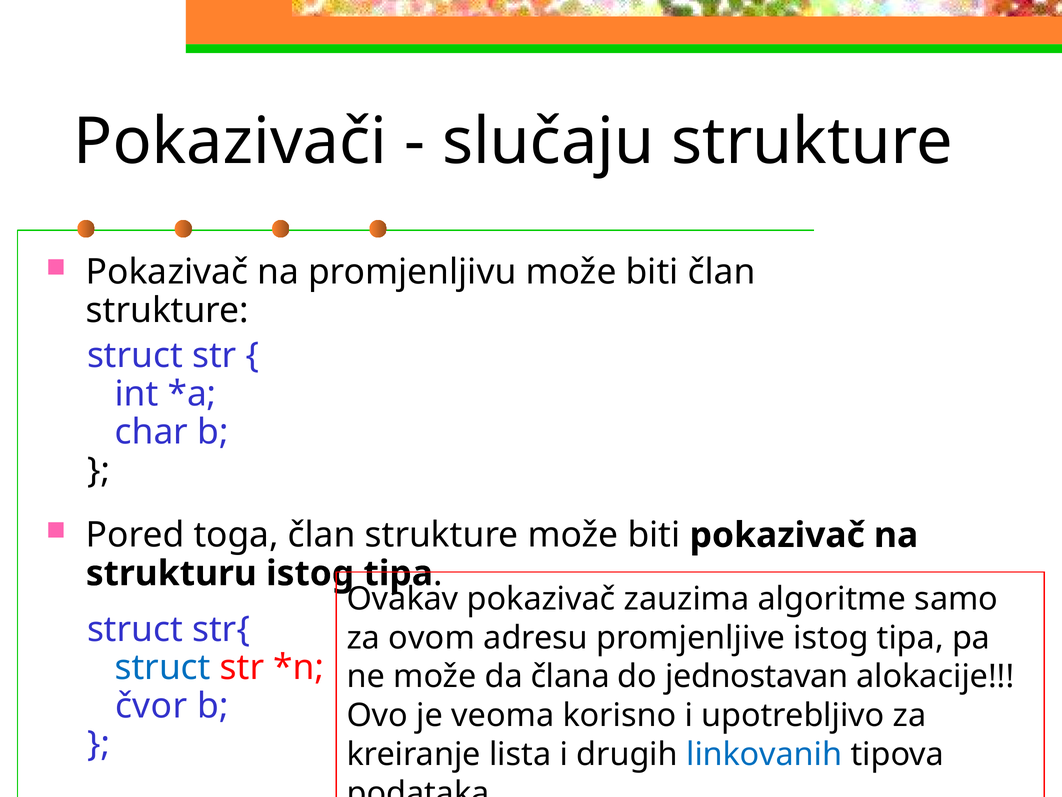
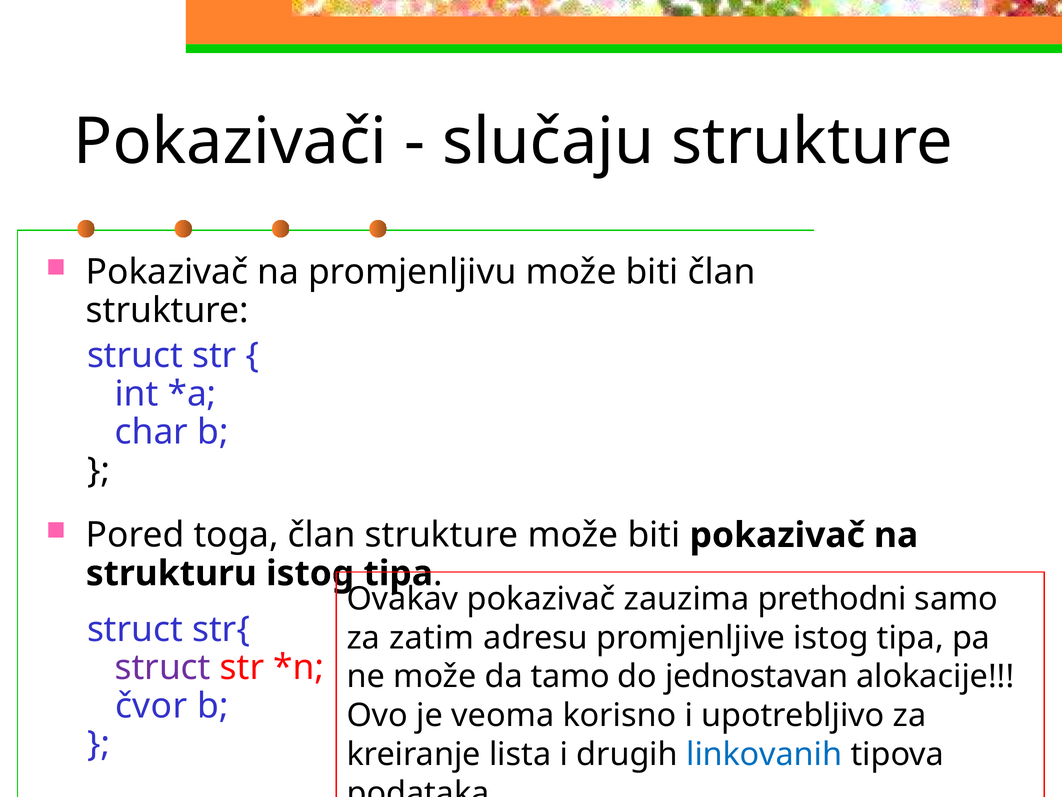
algoritme: algoritme -> prethodni (832, 598)
ovom: ovom -> zatim (432, 637)
struct colour: blue -> purple (163, 667)
člana: člana -> tamo (570, 676)
